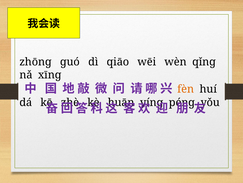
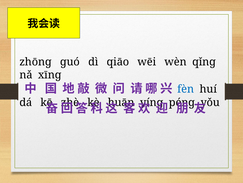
fèn colour: orange -> blue (186, 89)
